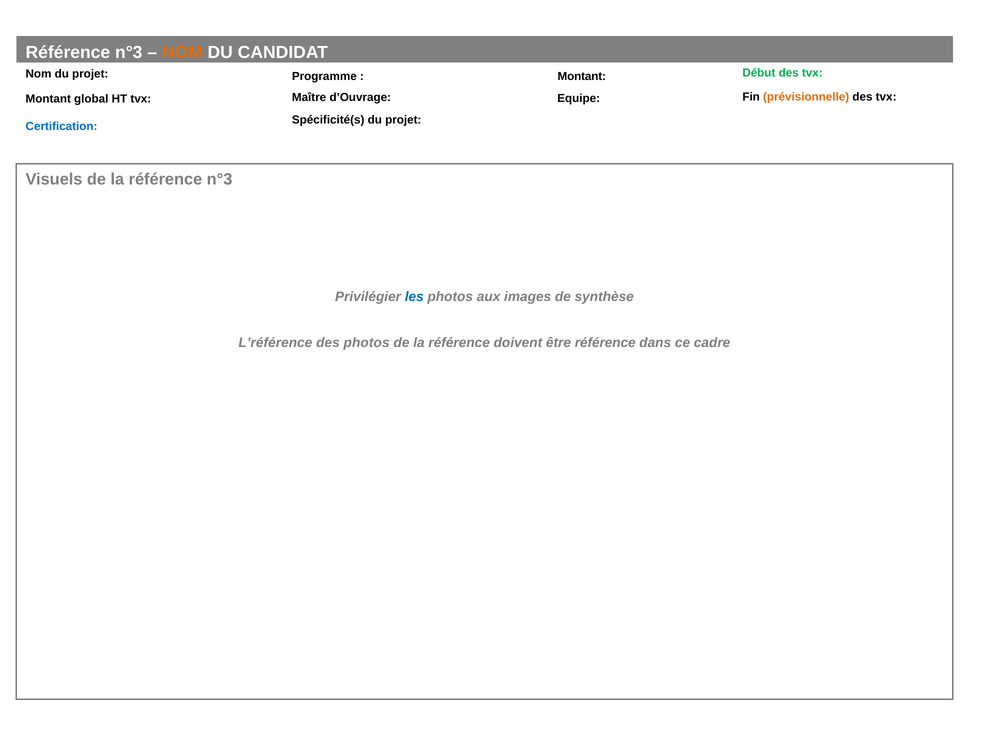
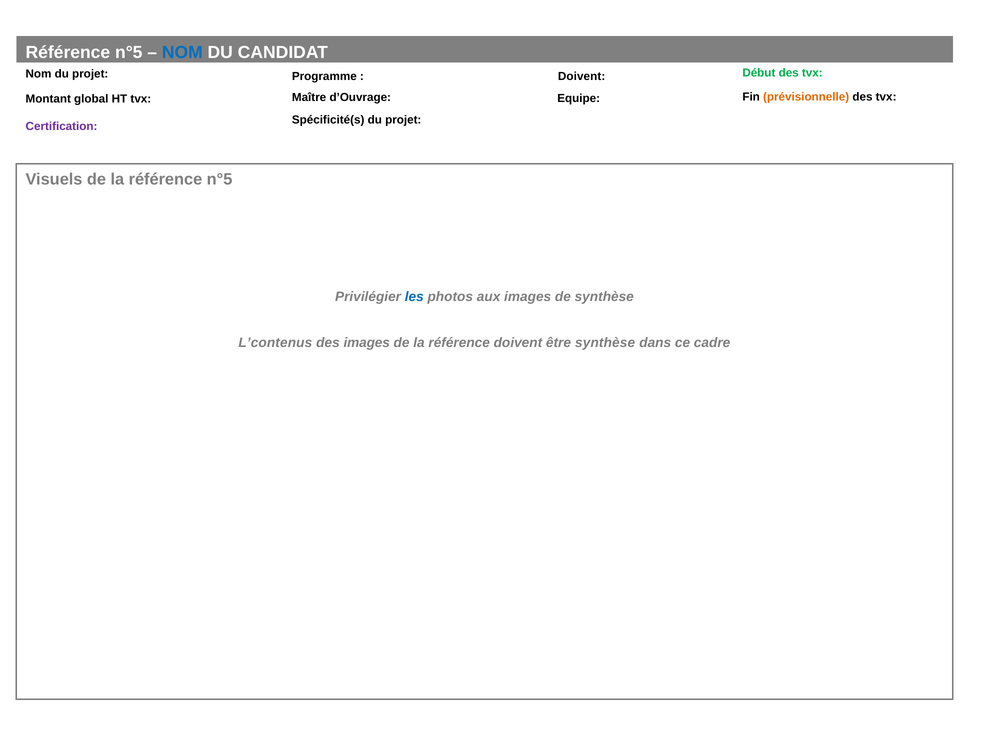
n°3: n°3 -> n°5 (129, 52)
NOM colour: orange -> blue (182, 52)
Montant: Montant -> Doivent (582, 77)
Certification colour: blue -> purple (62, 127)
la référence n°3: n°3 -> n°5 (220, 179)
L’référence: L’référence -> L’contenus (275, 343)
des photos: photos -> images (367, 343)
être référence: référence -> synthèse (605, 343)
